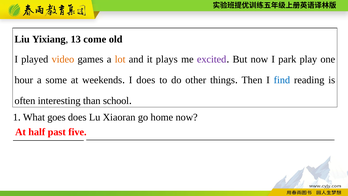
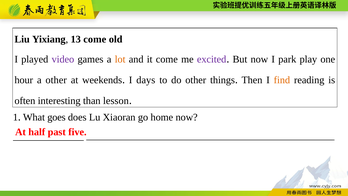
video colour: orange -> purple (63, 59)
it plays: plays -> come (167, 59)
a some: some -> other (56, 80)
I does: does -> days (146, 80)
find colour: blue -> orange (282, 80)
school: school -> lesson (116, 101)
